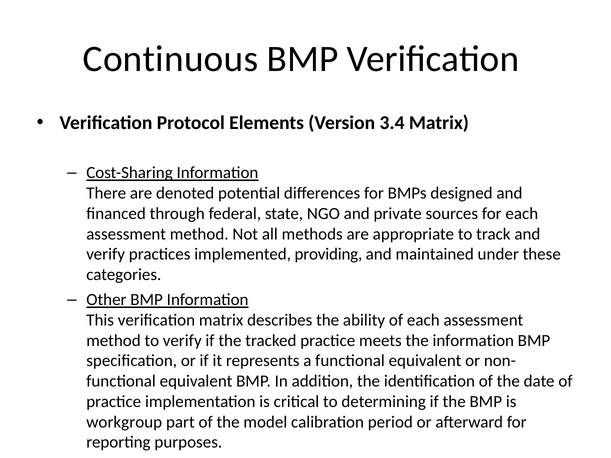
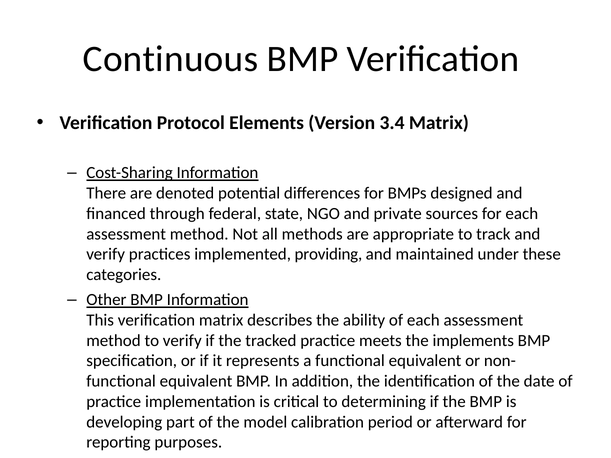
the information: information -> implements (473, 341)
workgroup: workgroup -> developing (124, 422)
